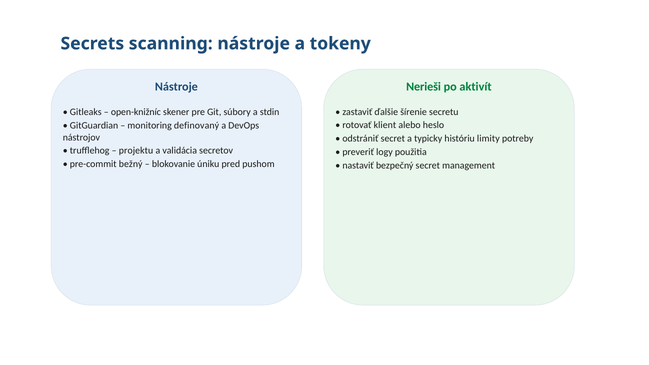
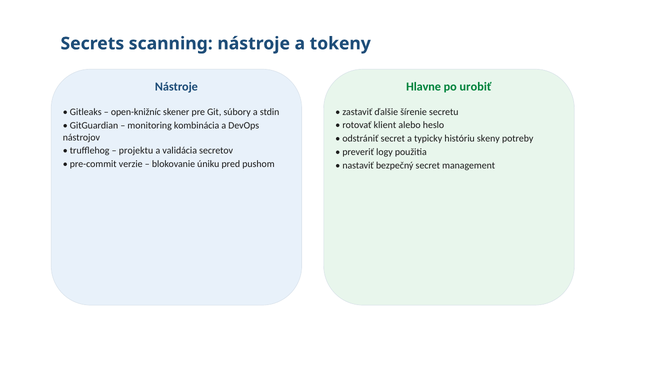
Nerieši: Nerieši -> Hlavne (424, 87)
aktivít: aktivít -> urobiť (476, 87)
definovaný: definovaný -> kombinácia (197, 125)
limity: limity -> skeny (488, 139)
bežný: bežný -> verzie (131, 164)
